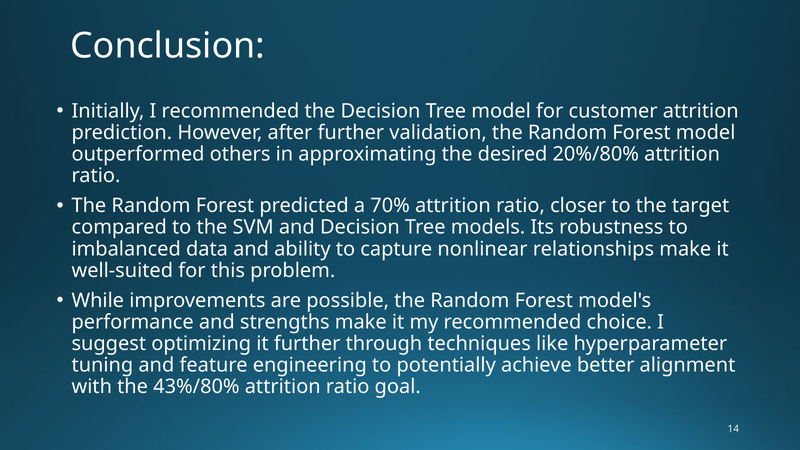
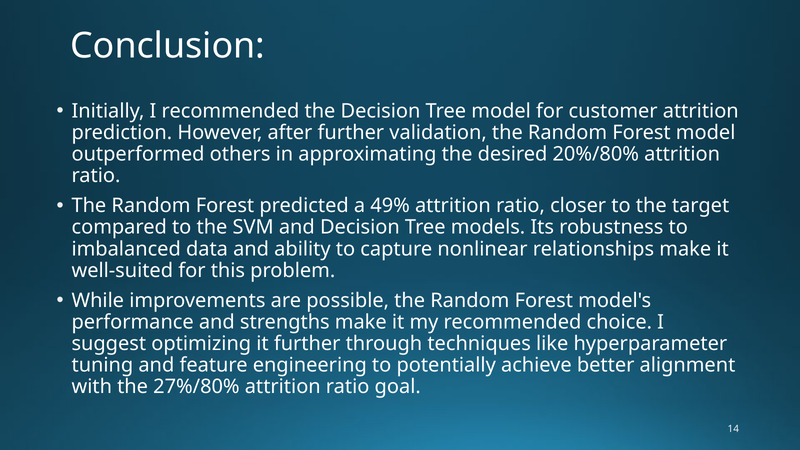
70%: 70% -> 49% (390, 206)
43%/80%: 43%/80% -> 27%/80% (196, 387)
